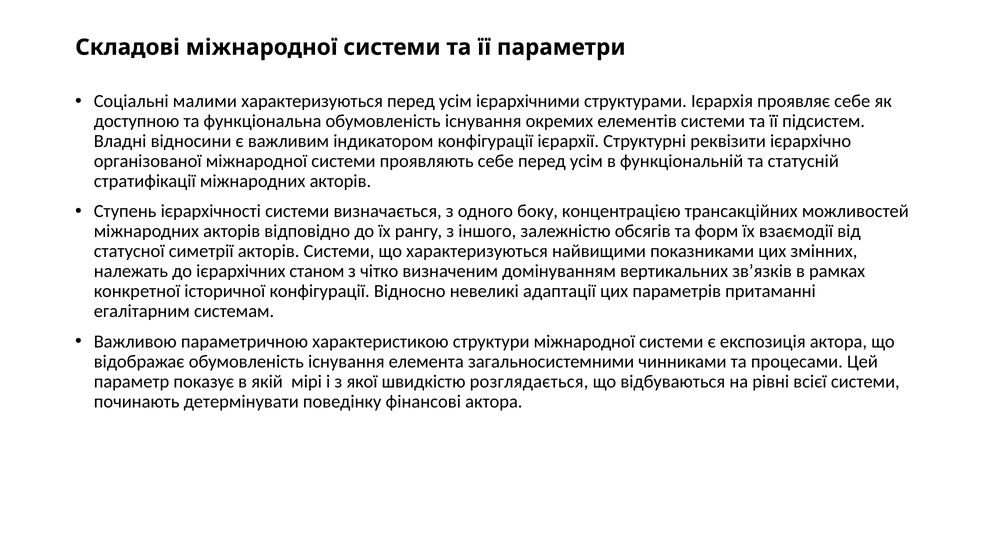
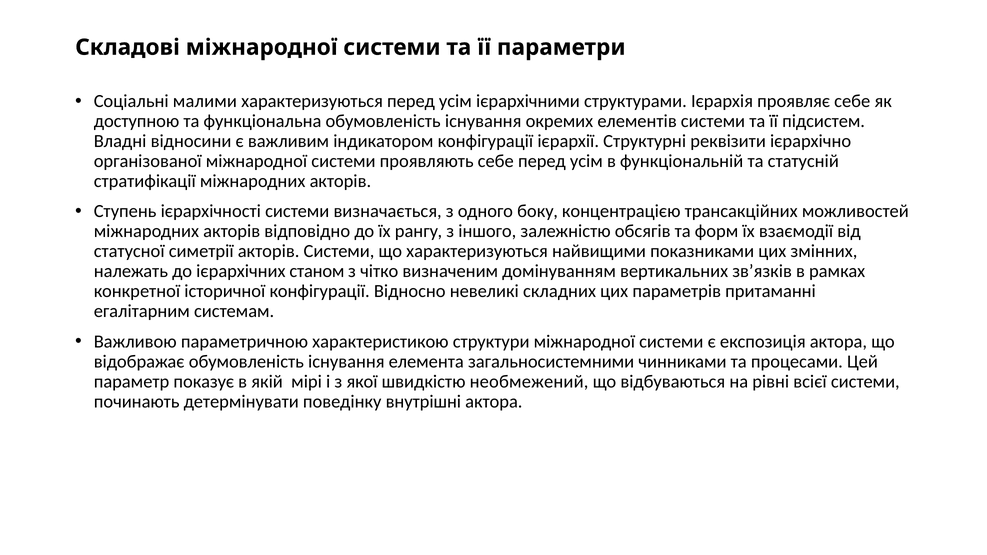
адаптації: адаптації -> складних (560, 291)
розглядається: розглядається -> необмежений (529, 382)
фінансові: фінансові -> внутрішні (423, 402)
